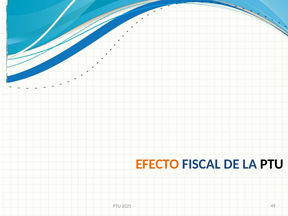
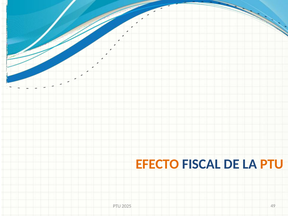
PTU colour: black -> orange (272, 164)
